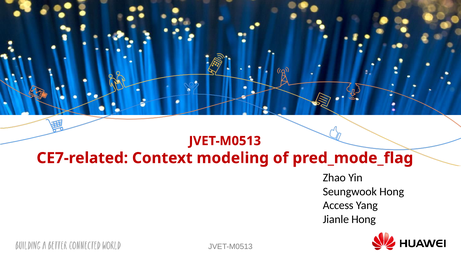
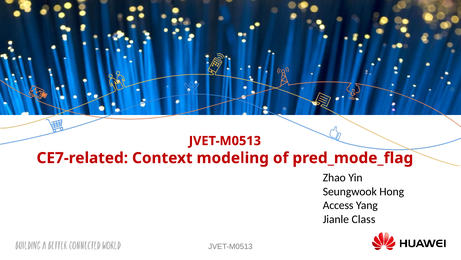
Jianle Hong: Hong -> Class (363, 219)
